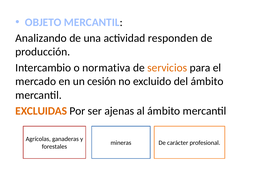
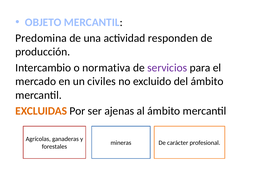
Analizando: Analizando -> Predomina (41, 38)
servicios colour: orange -> purple (167, 68)
cesión: cesión -> civiles (102, 81)
